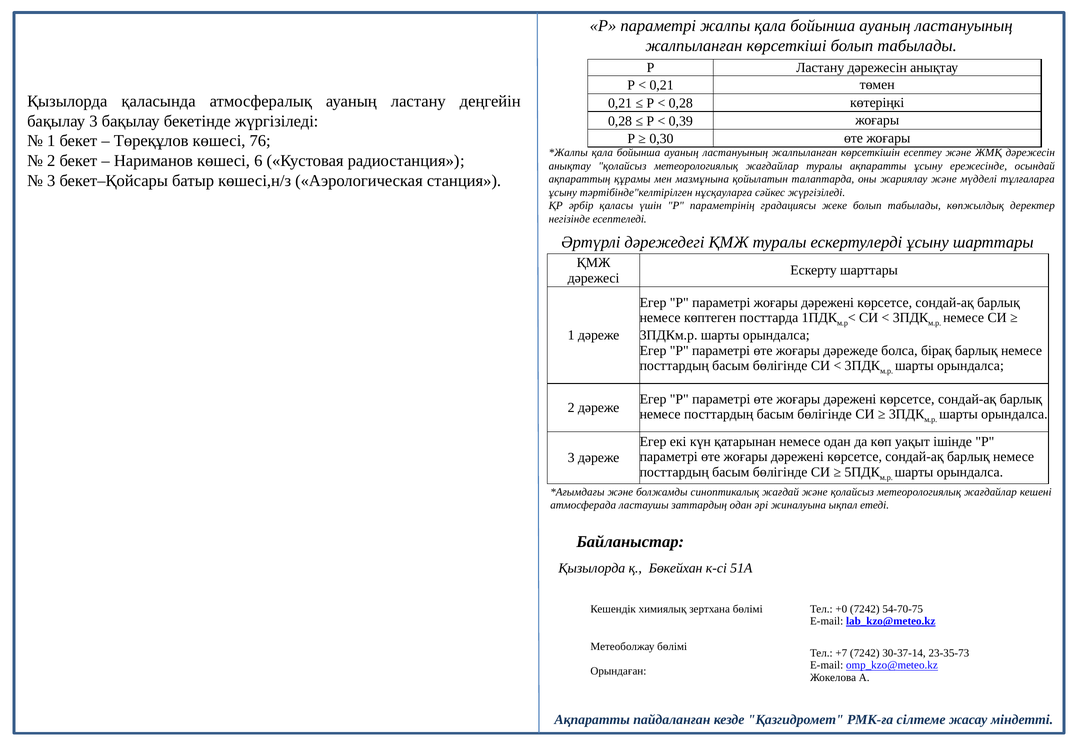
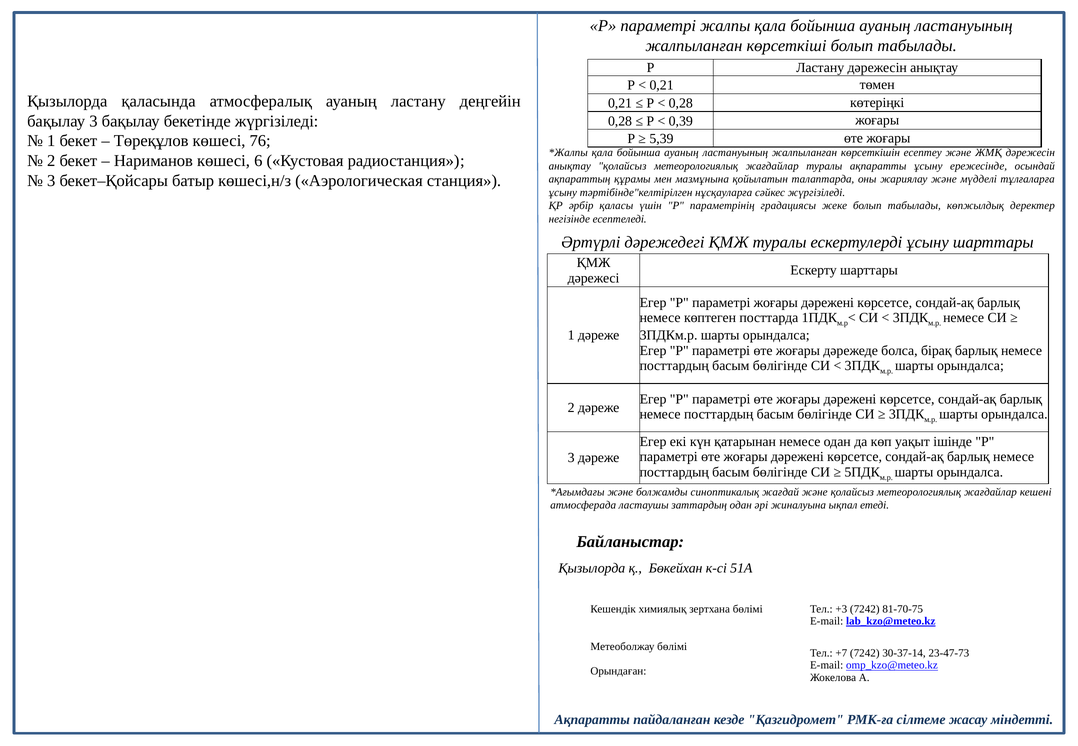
0,30: 0,30 -> 5,39 (661, 139)
+0: +0 -> +3 (841, 609)
54-70-75: 54-70-75 -> 81-70-75 (903, 609)
23-35-73: 23-35-73 -> 23-47-73 (949, 653)
